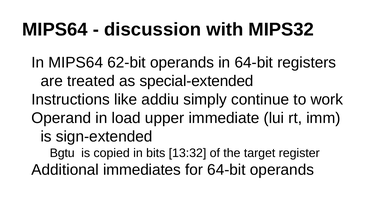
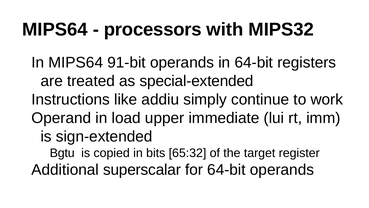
discussion: discussion -> processors (153, 29)
62-bit: 62-bit -> 91-bit (127, 62)
13:32: 13:32 -> 65:32 (188, 153)
immediates: immediates -> superscalar (142, 169)
